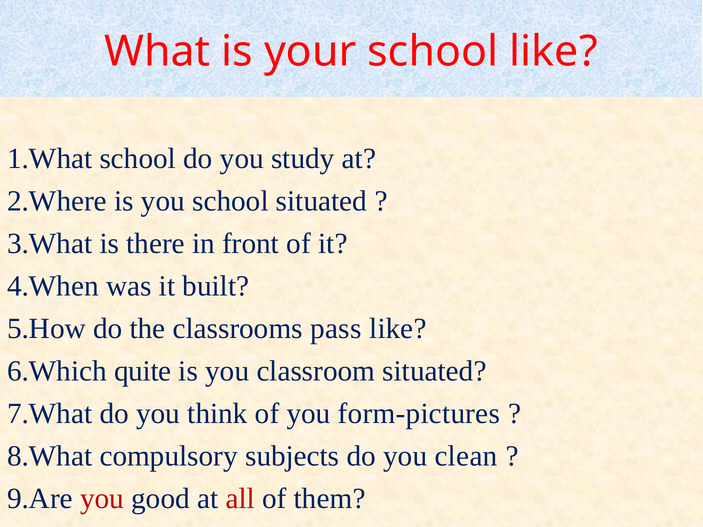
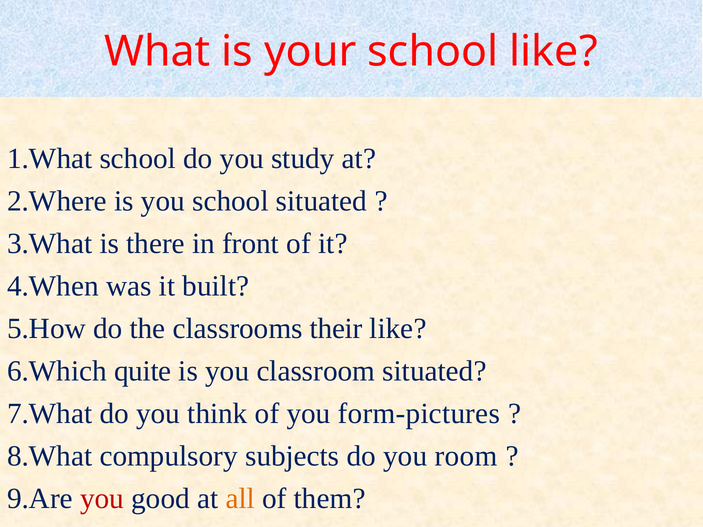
pass: pass -> their (336, 329)
clean: clean -> room (466, 457)
all colour: red -> orange (240, 499)
